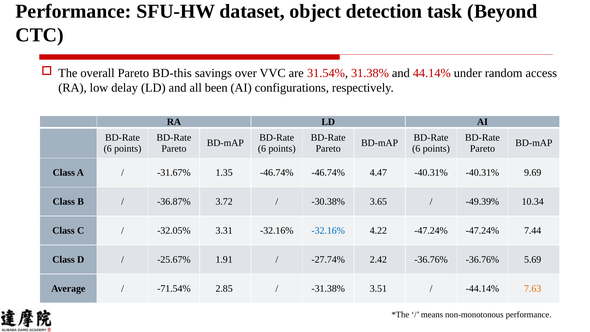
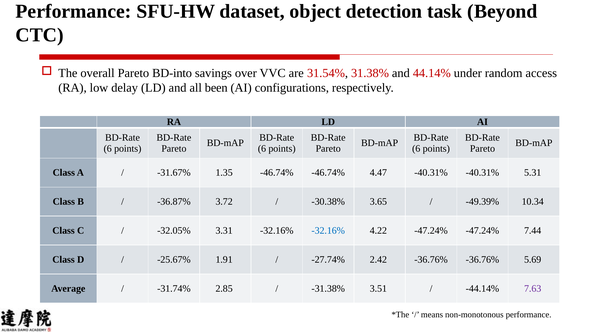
BD-this: BD-this -> BD-into (172, 73)
9.69: 9.69 -> 5.31 (533, 173)
-71.54%: -71.54% -> -31.74% (174, 288)
7.63 colour: orange -> purple (533, 288)
